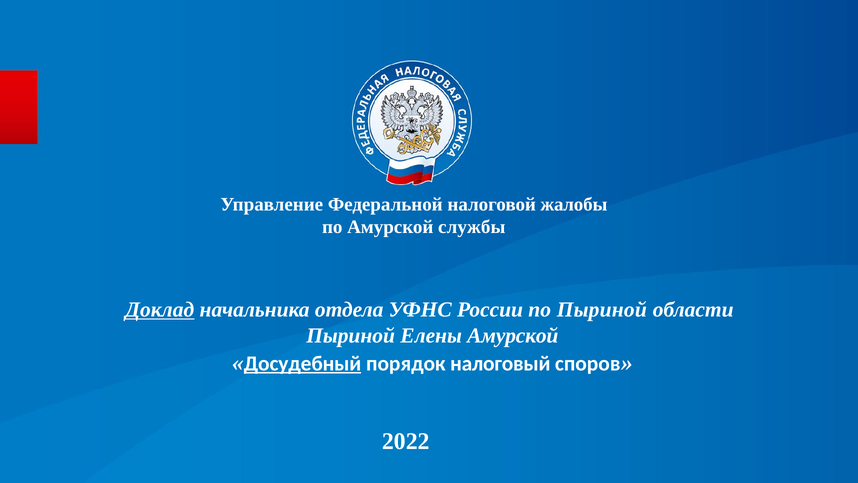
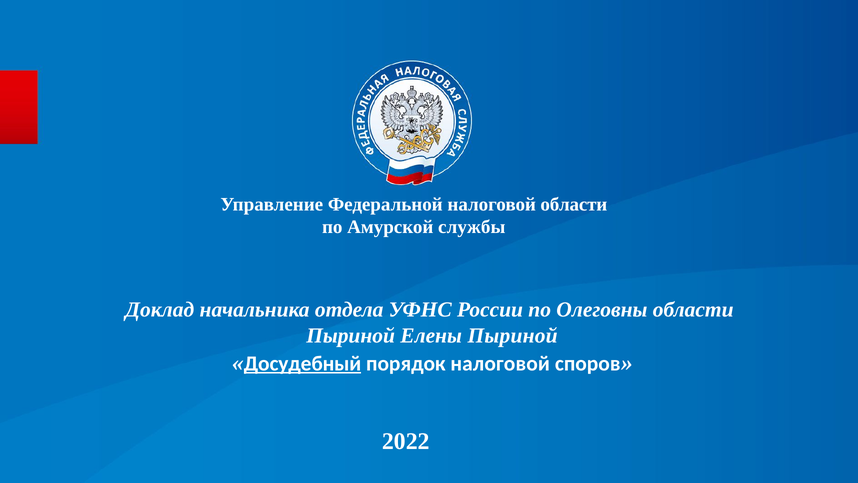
налоговой жалобы: жалобы -> области (574, 204)
Доклад underline: present -> none (160, 309)
по Пыриной: Пыриной -> Олеговны (602, 309)
Елены Амурской: Амурской -> Пыриной (513, 335)
порядок налоговый: налоговый -> налоговой (500, 363)
